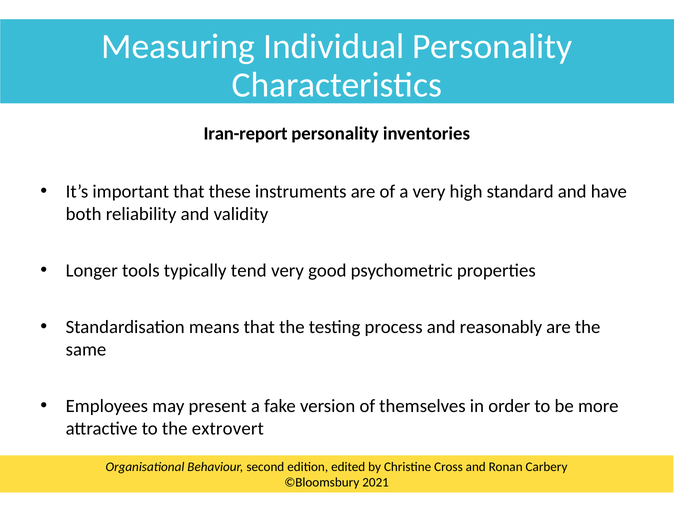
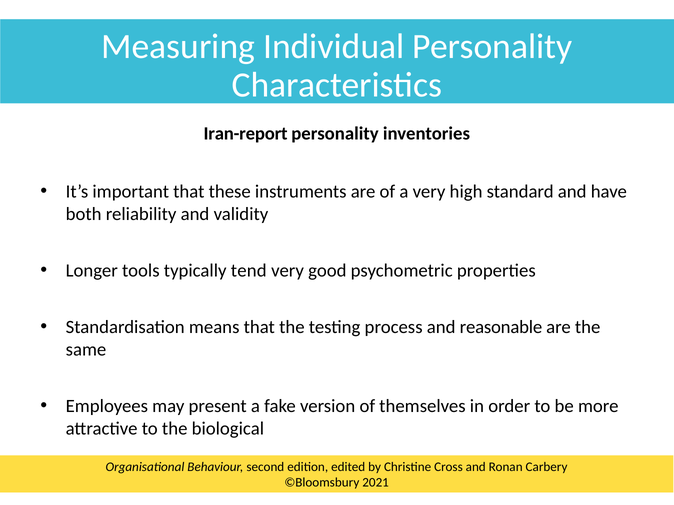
reasonably: reasonably -> reasonable (501, 327)
extrovert: extrovert -> biological (228, 429)
